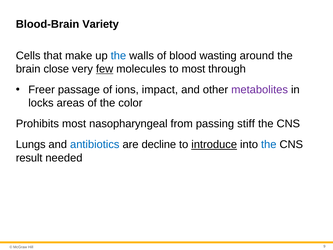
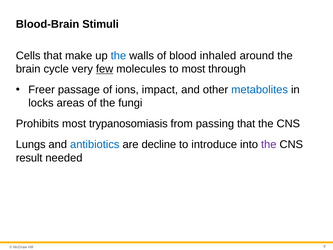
Variety: Variety -> Stimuli (101, 24)
wasting: wasting -> inhaled (218, 56)
close: close -> cycle (56, 69)
metabolites colour: purple -> blue (260, 90)
color: color -> fungi (130, 103)
nasopharyngeal: nasopharyngeal -> trypanosomiasis (128, 124)
passing stiff: stiff -> that (246, 124)
introduce underline: present -> none (214, 144)
the colour: blue -> purple (269, 144)
